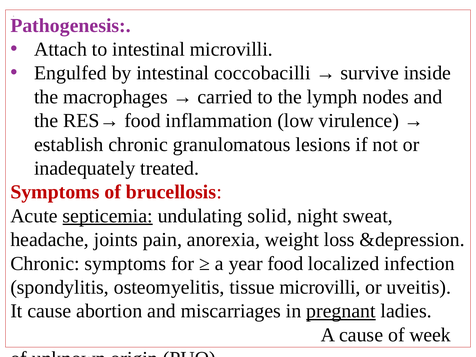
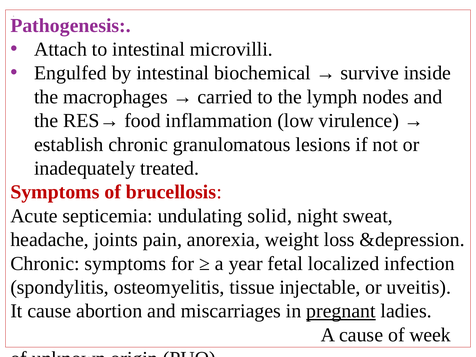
coccobacilli: coccobacilli -> biochemical (262, 73)
septicemia underline: present -> none (108, 216)
year food: food -> fetal (285, 263)
tissue microvilli: microvilli -> injectable (320, 287)
